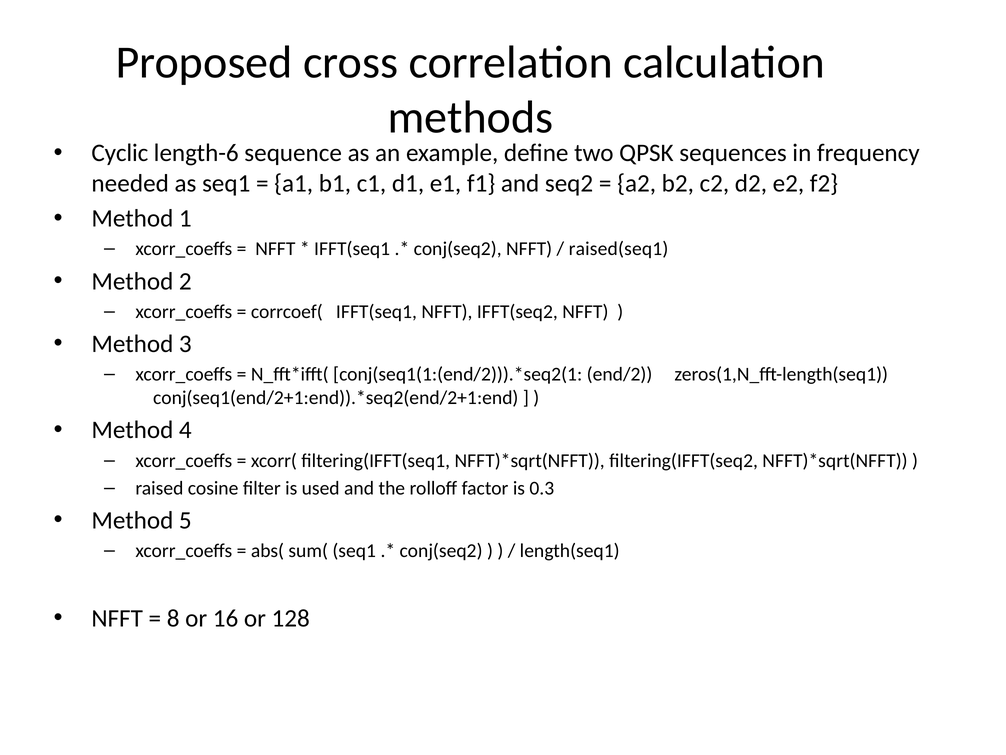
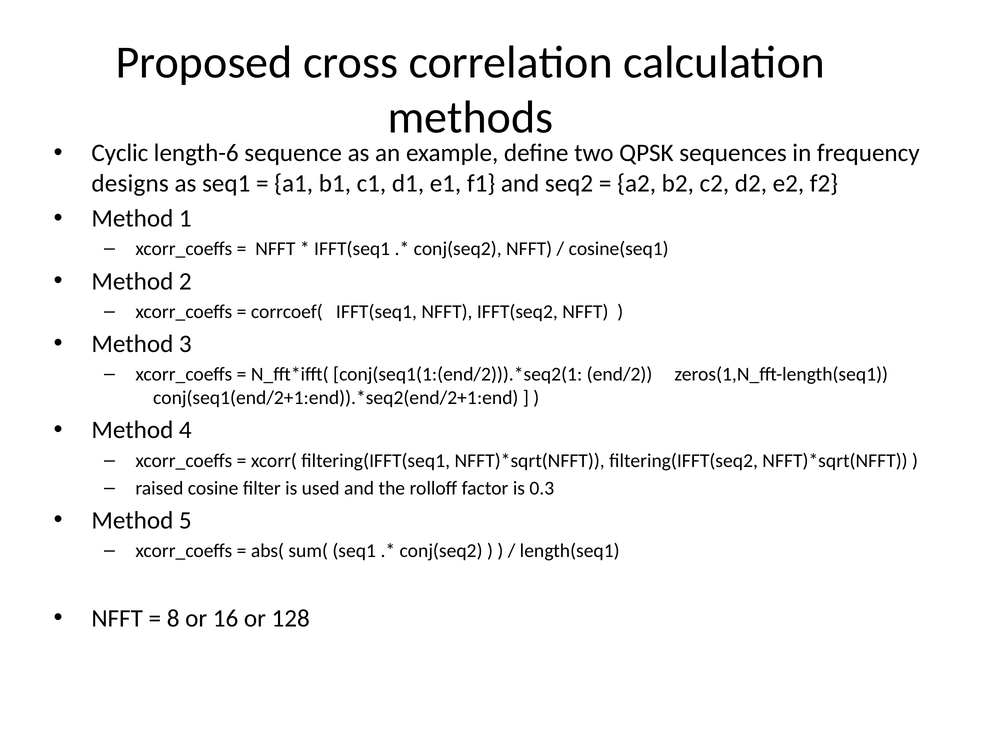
needed: needed -> designs (130, 183)
raised(seq1: raised(seq1 -> cosine(seq1 (619, 249)
